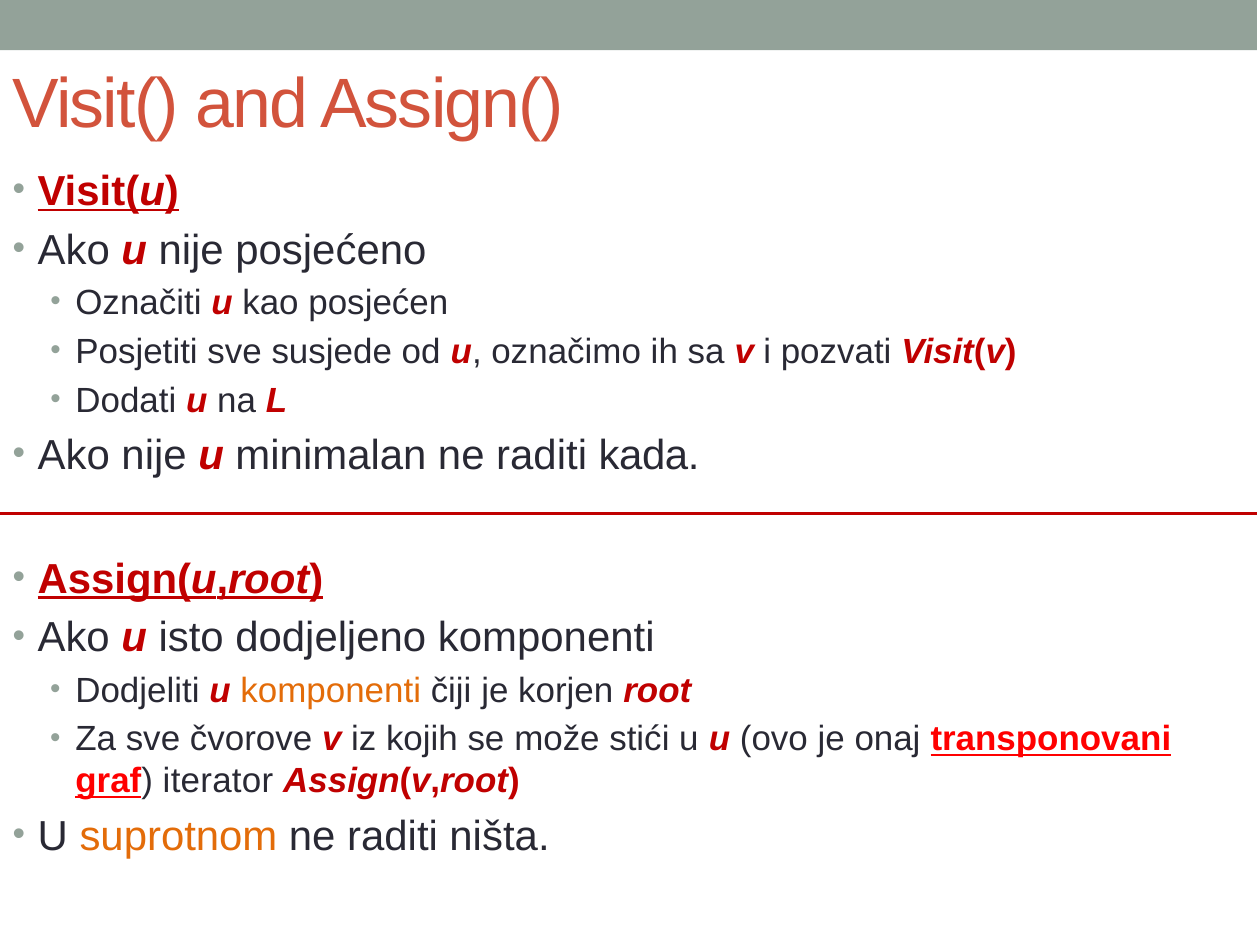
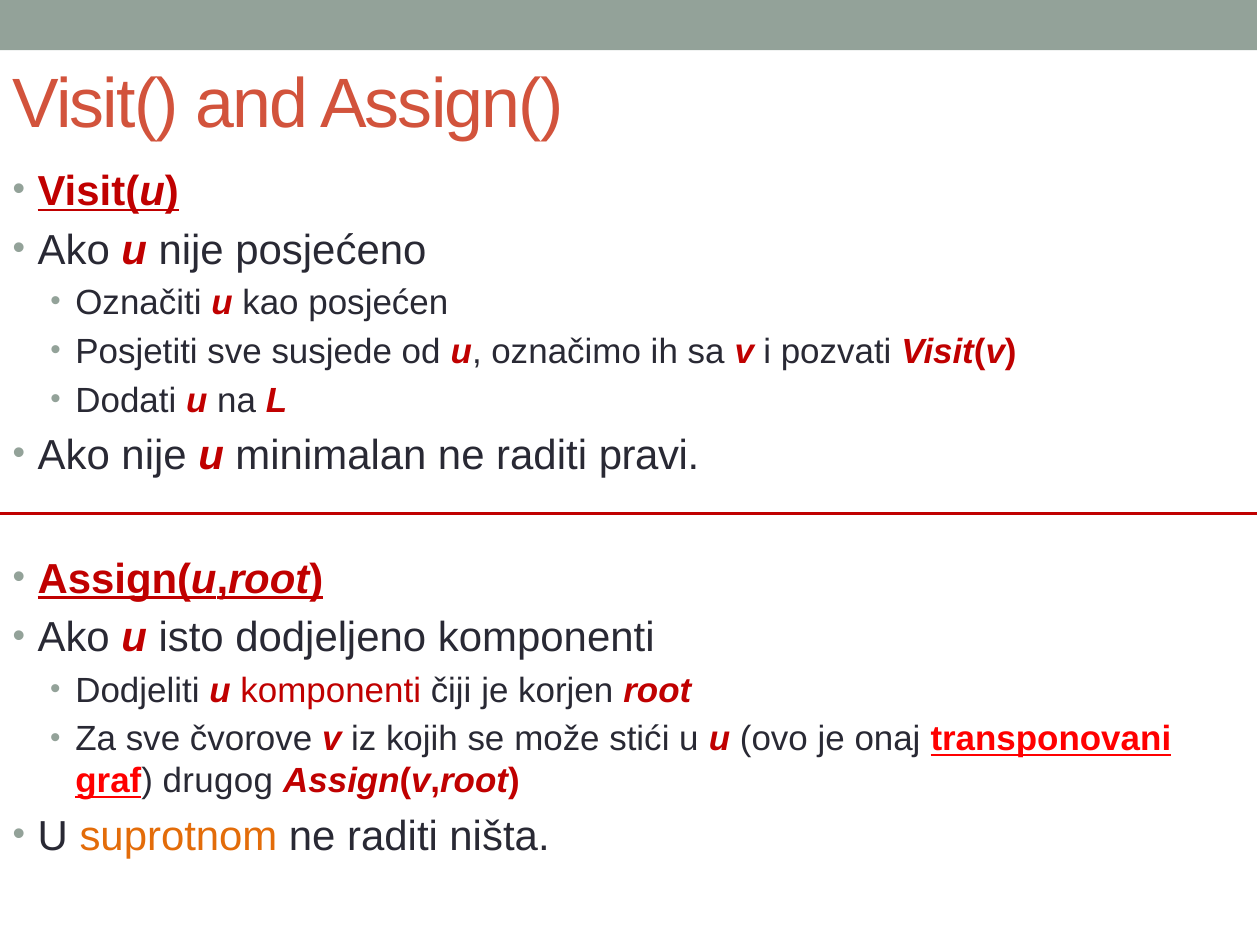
kada: kada -> pravi (649, 455)
komponenti colour: orange -> red (331, 690)
iterator: iterator -> drugog (218, 781)
